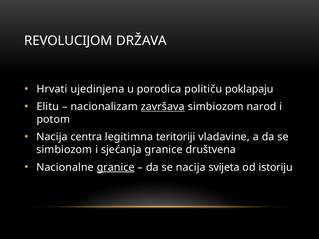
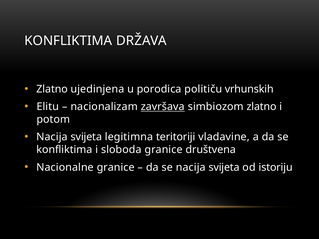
REVOLUCIJOM: REVOLUCIJOM -> KONFLIKTIMA (68, 41)
Hrvati: Hrvati -> Zlatno (52, 89)
poklapaju: poklapaju -> vrhunskih (249, 89)
simbiozom narod: narod -> zlatno (262, 107)
centra: centra -> svijeta (86, 137)
simbiozom: simbiozom -> konfliktima (64, 150)
sjećanja: sjećanja -> sloboda (121, 150)
granice underline: present -> none (116, 167)
